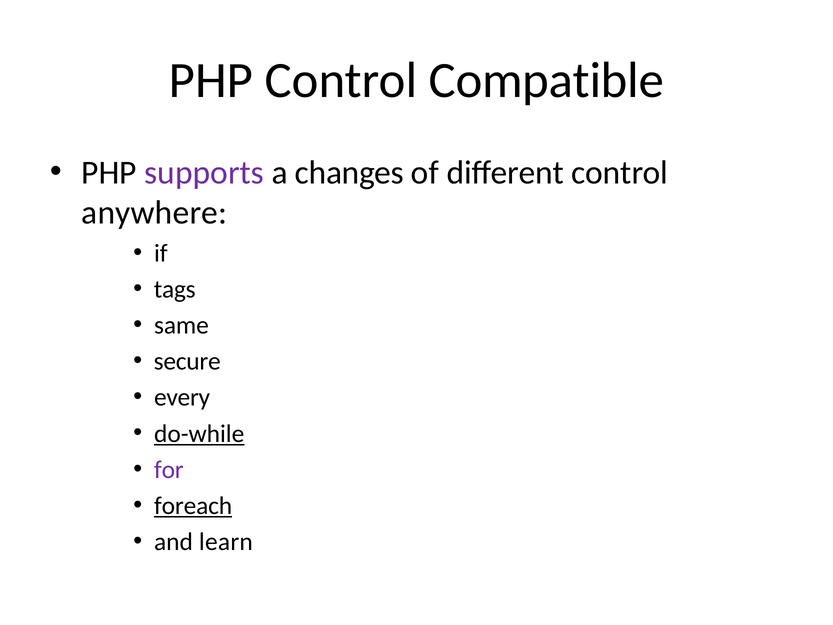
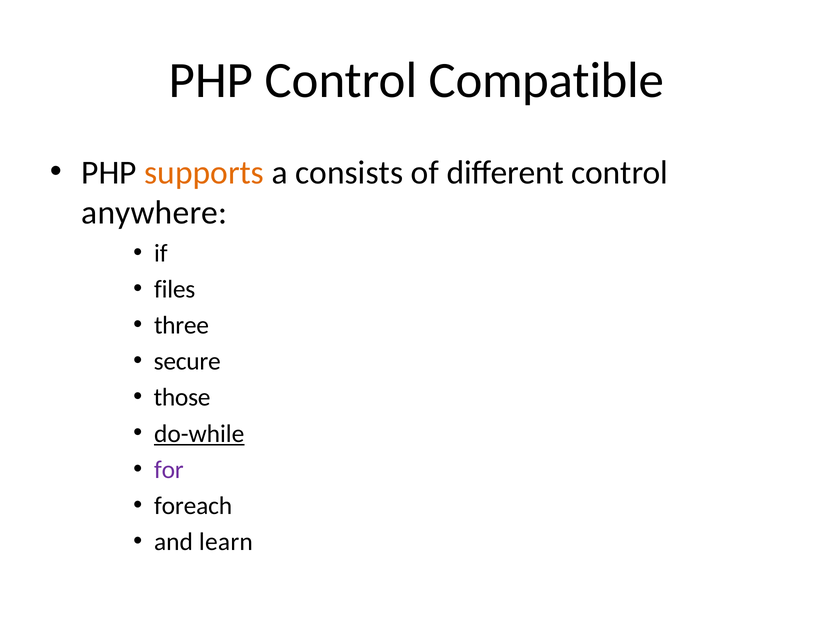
supports colour: purple -> orange (204, 172)
changes: changes -> consists (349, 172)
tags: tags -> files (175, 289)
same: same -> three (182, 325)
every: every -> those (182, 397)
foreach underline: present -> none (193, 506)
